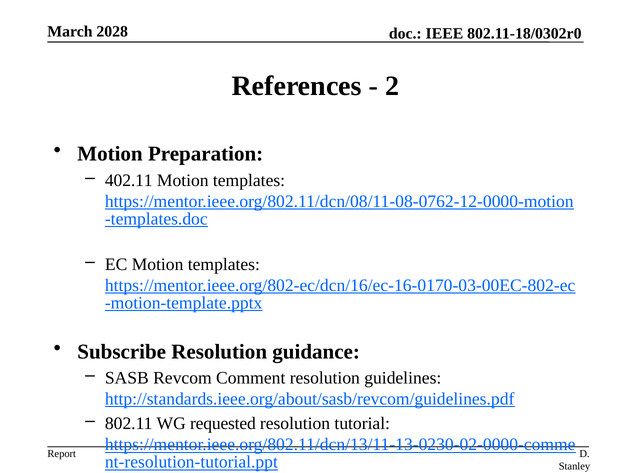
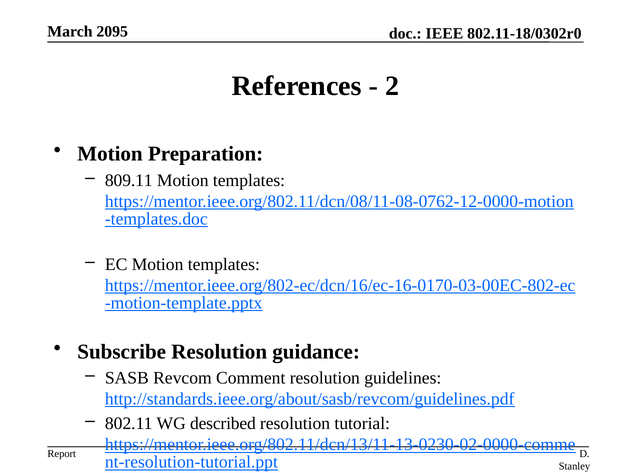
2028: 2028 -> 2095 (112, 32)
402.11: 402.11 -> 809.11 (129, 180)
requested: requested -> described (223, 424)
